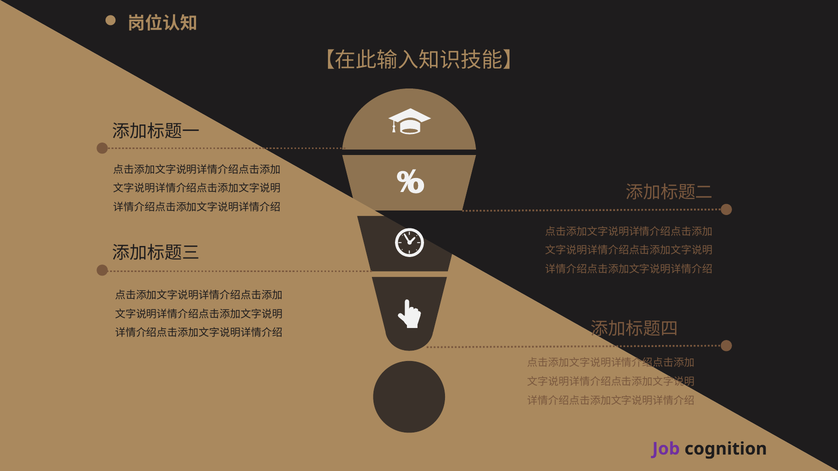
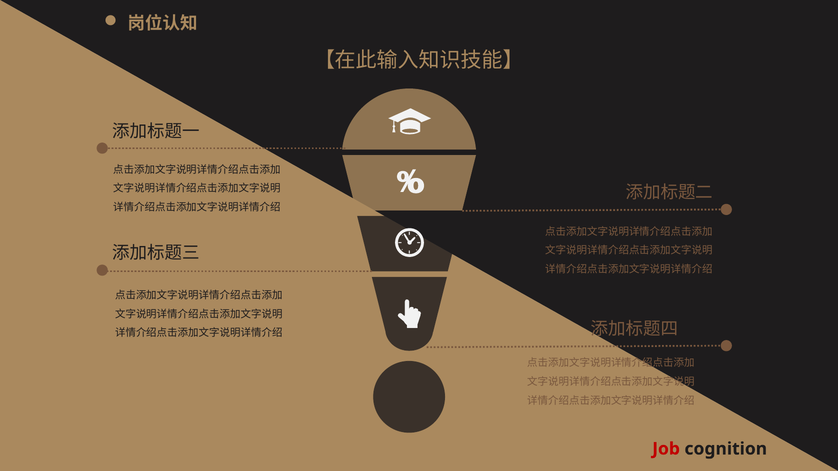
Job colour: purple -> red (666, 449)
